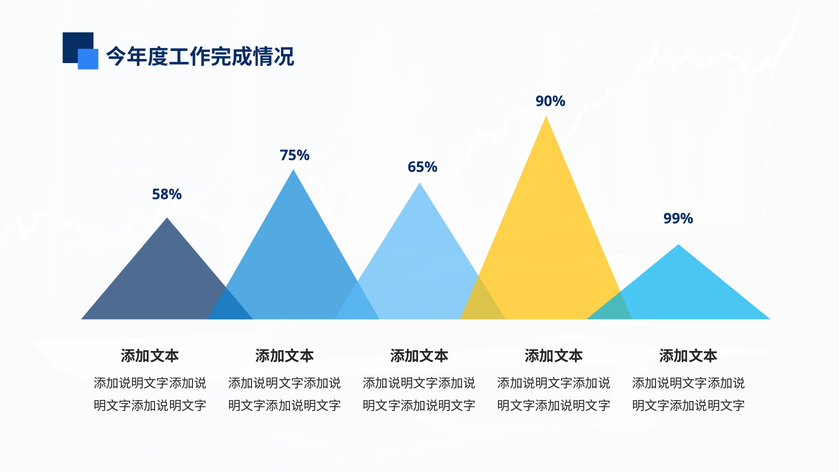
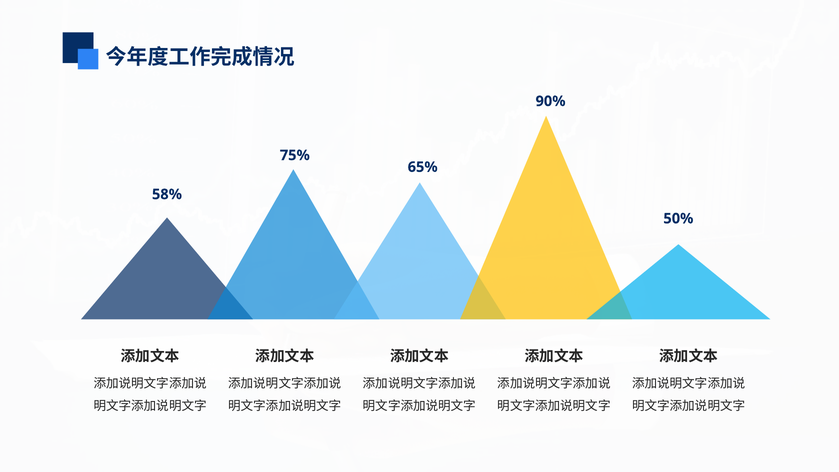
99%: 99% -> 50% (678, 219)
